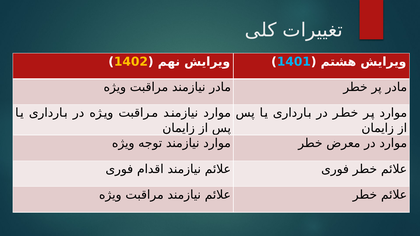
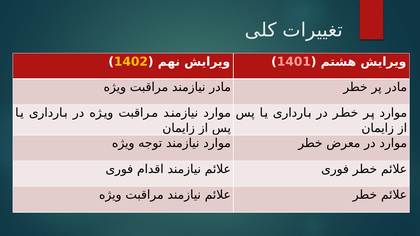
1401 colour: light blue -> pink (294, 62)
